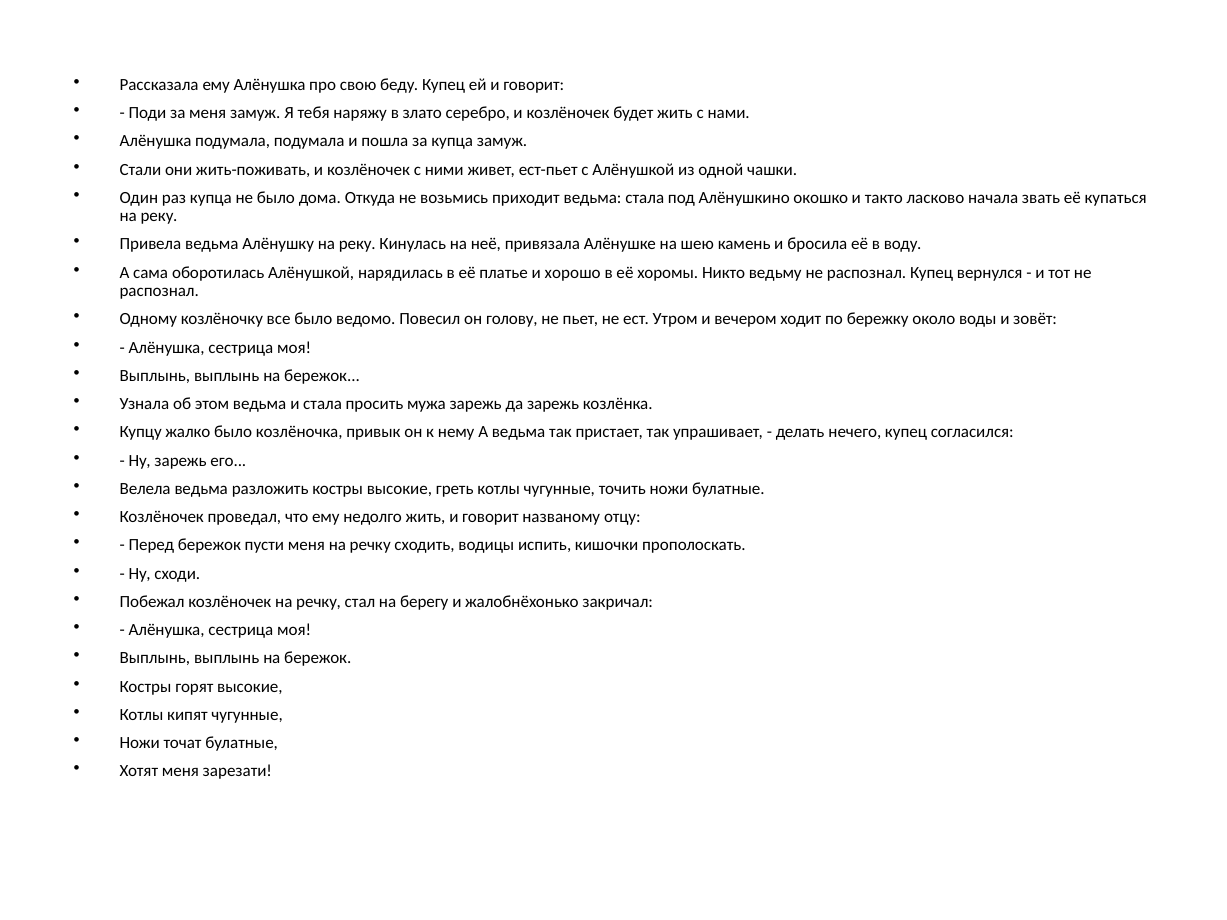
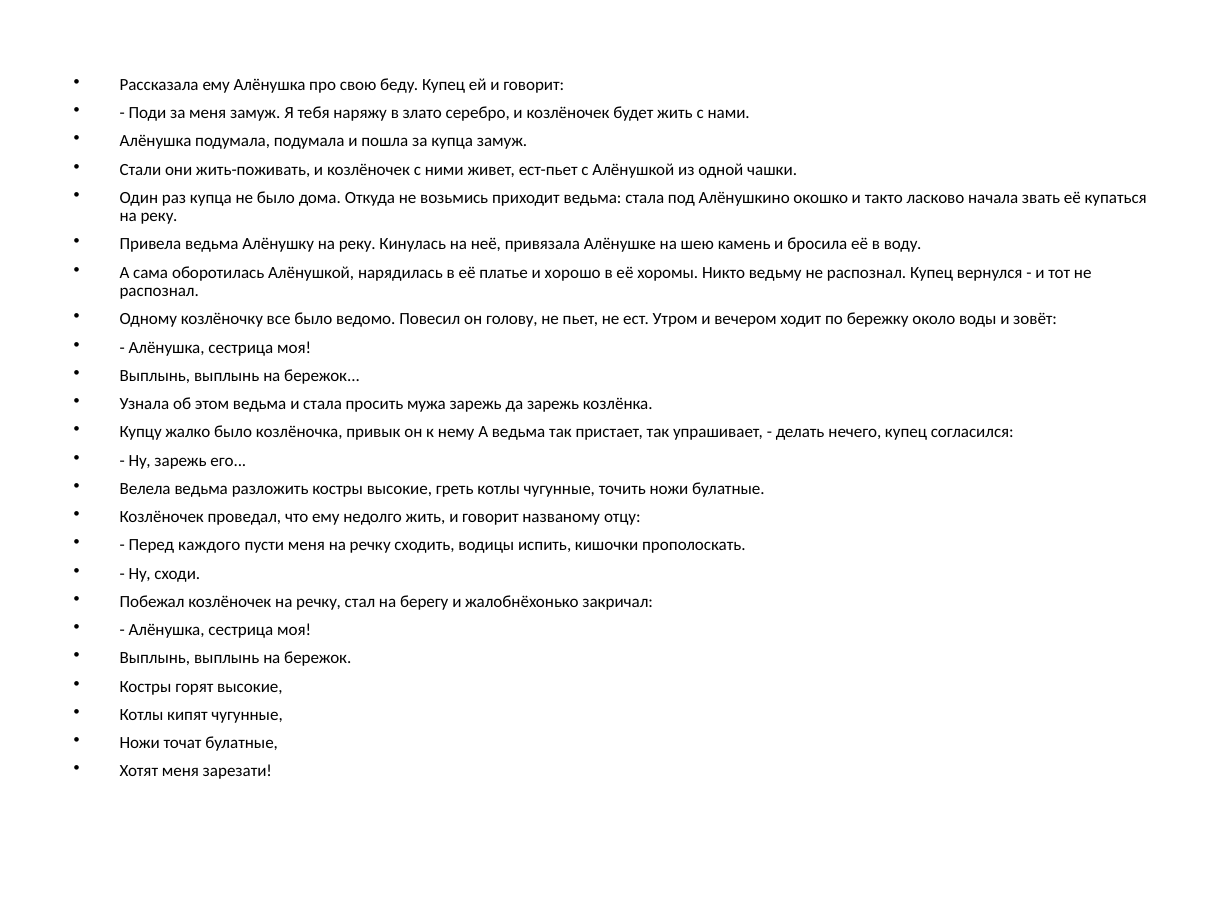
Перед бережок: бережок -> каждого (209, 545)
